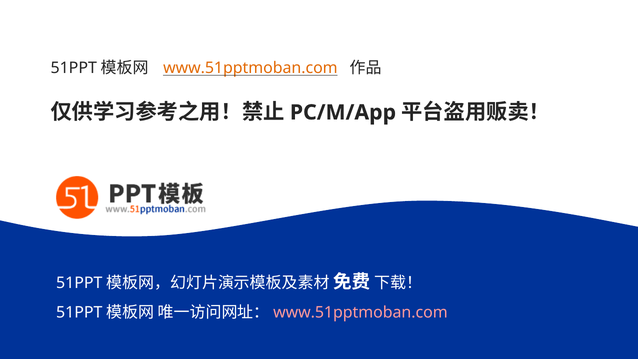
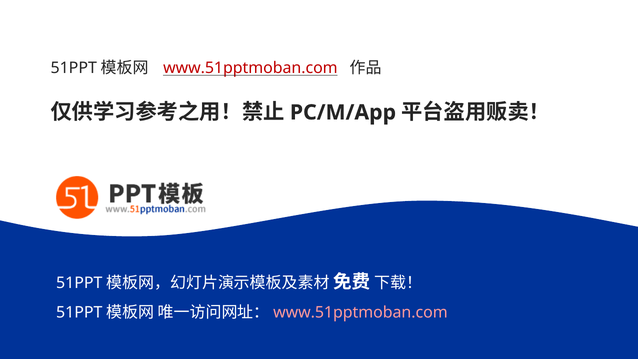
www.51pptmoban.com colour: orange -> red (250, 68)
